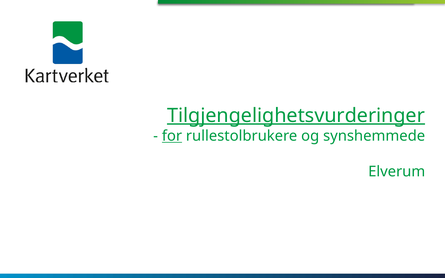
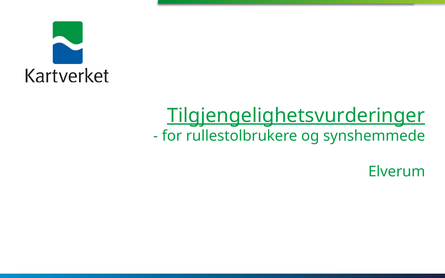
for underline: present -> none (172, 136)
